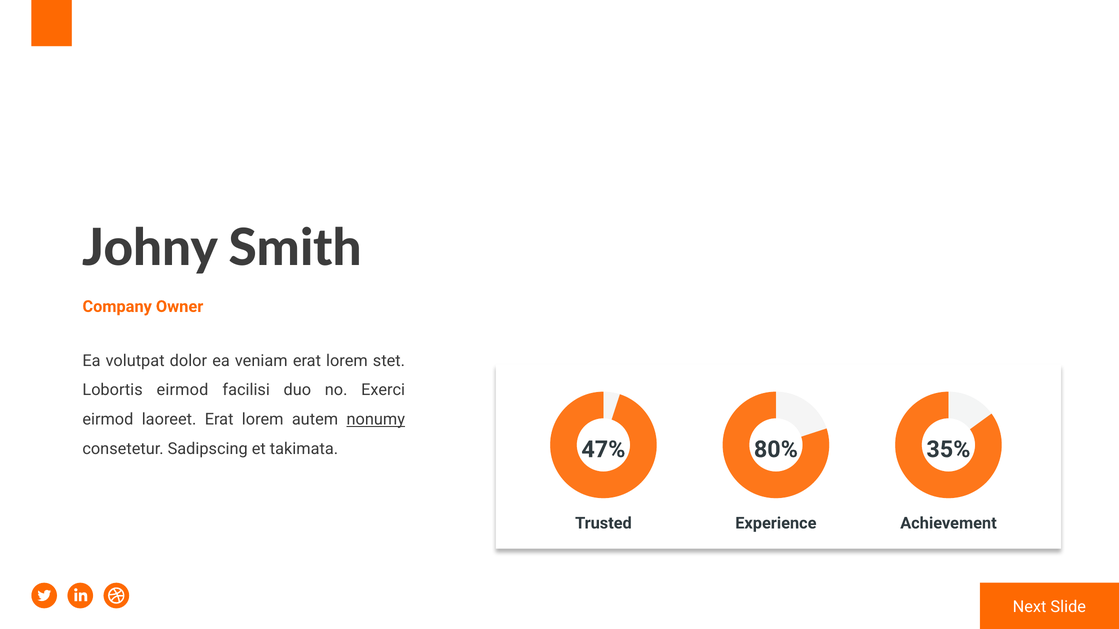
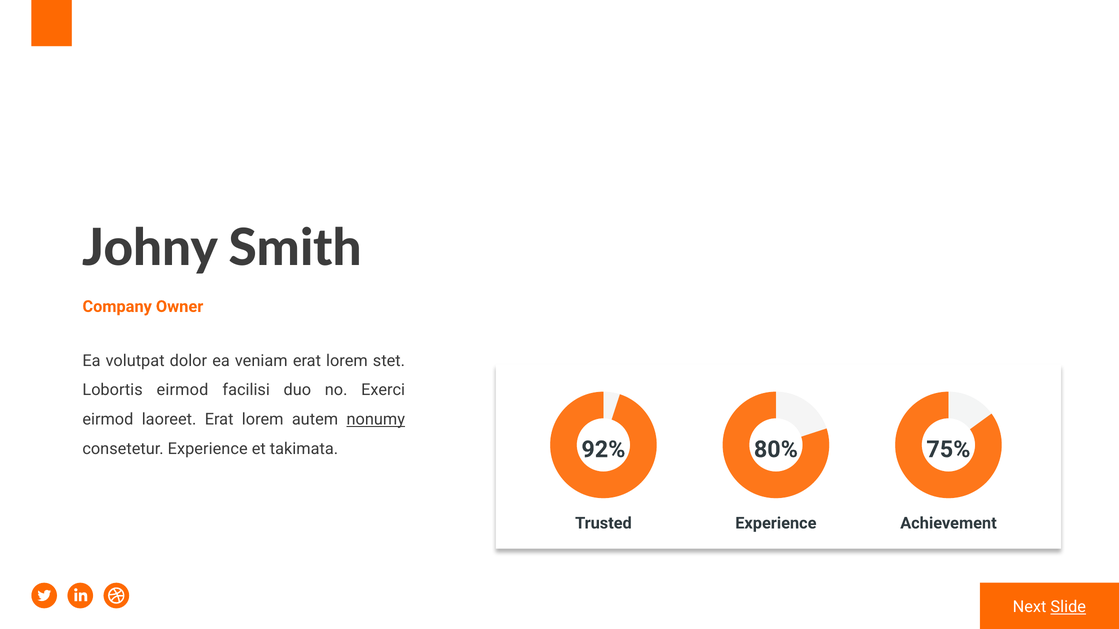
47%: 47% -> 92% (603, 450)
35%: 35% -> 75% (948, 450)
consetetur Sadipscing: Sadipscing -> Experience (208, 449)
Slide underline: none -> present (1068, 607)
